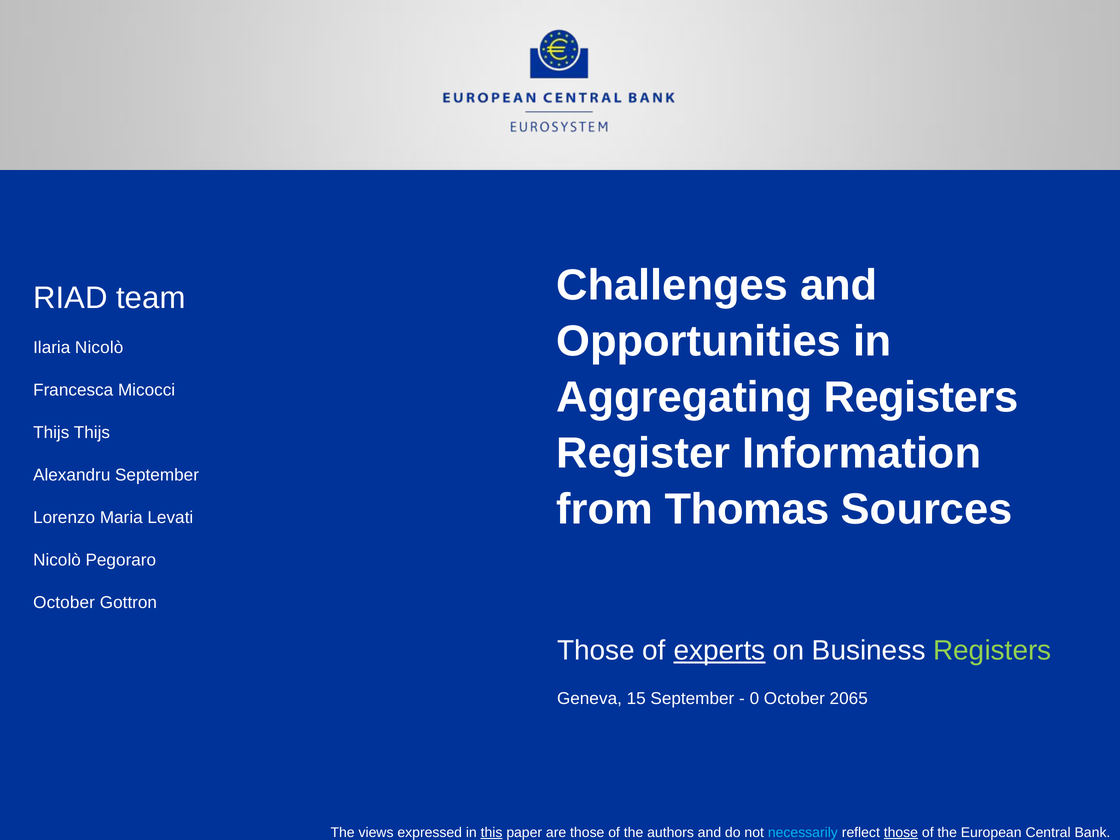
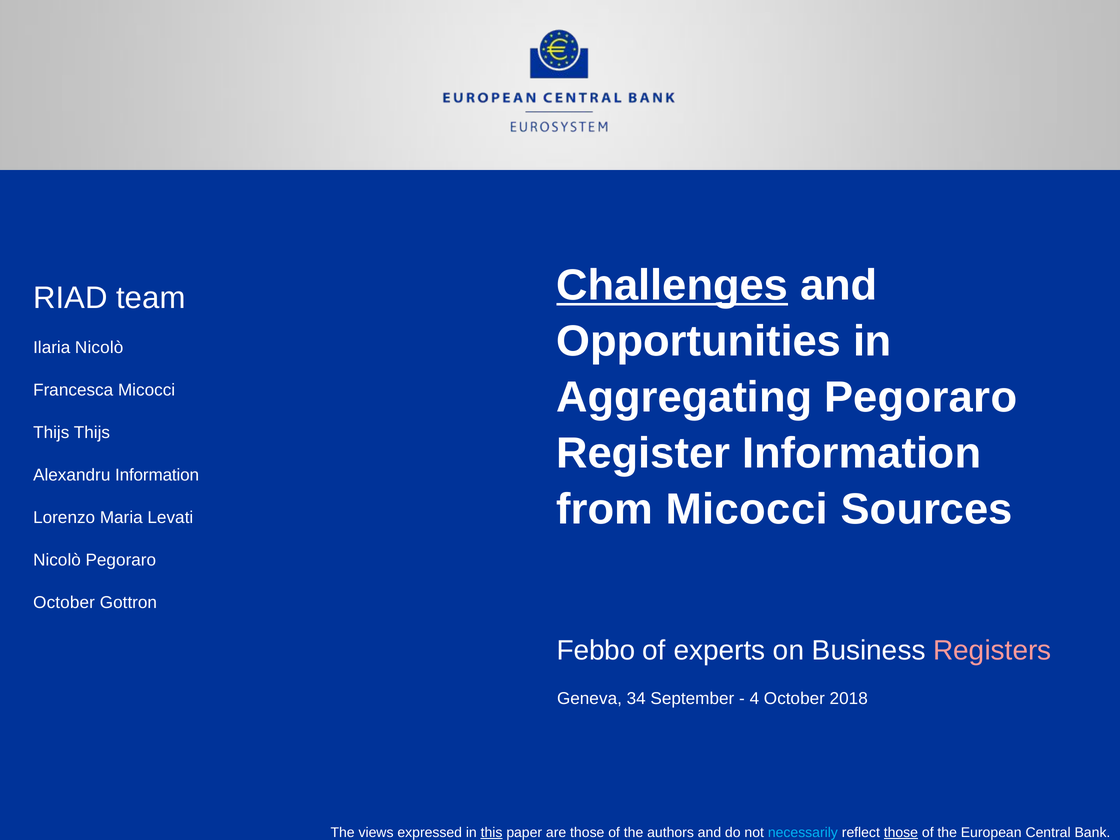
Challenges underline: none -> present (672, 285)
Aggregating Registers: Registers -> Pegoraro (921, 397)
Alexandru September: September -> Information (157, 475)
from Thomas: Thomas -> Micocci (747, 509)
Those: Those -> Febbo (596, 650)
experts underline: present -> none (719, 650)
Registers colour: light green -> pink (992, 650)
15: 15 -> 34 (636, 699)
0: 0 -> 4 (754, 699)
2065: 2065 -> 2018 (849, 699)
